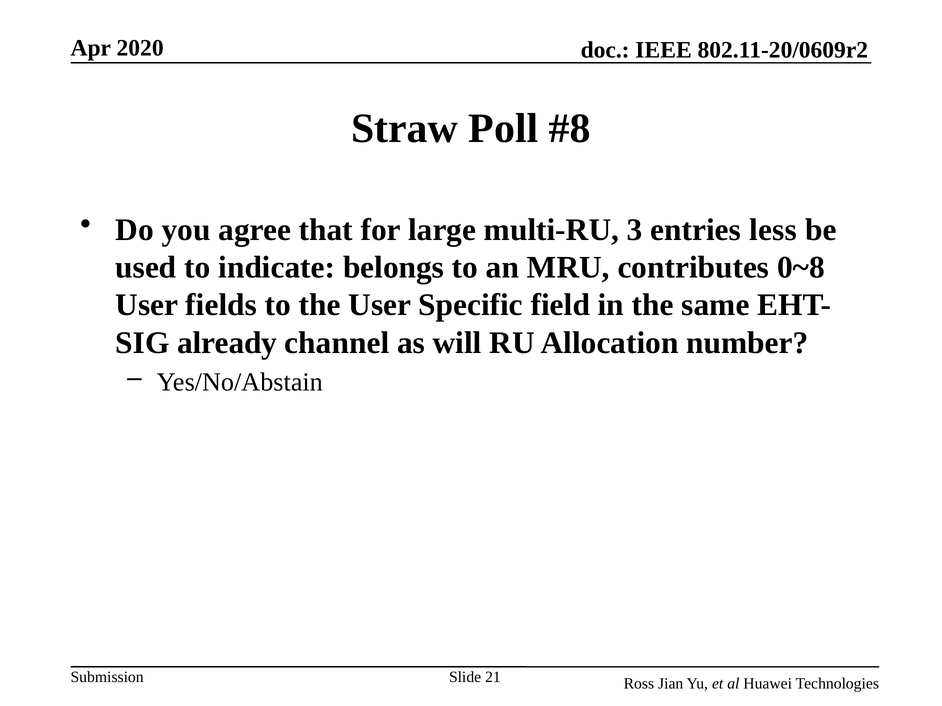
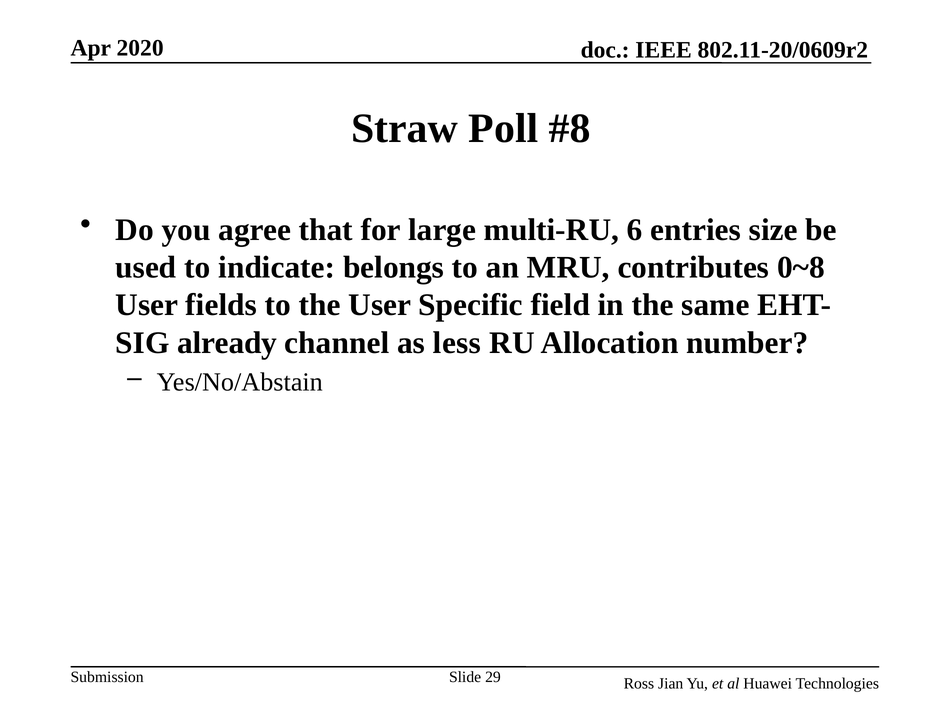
3: 3 -> 6 (635, 230)
less: less -> size (773, 230)
will: will -> less (457, 343)
21: 21 -> 29 (493, 678)
